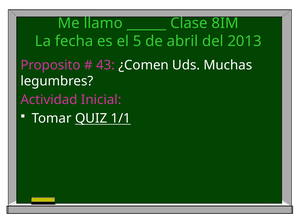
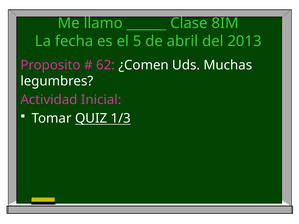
43: 43 -> 62 (105, 65)
1/1: 1/1 -> 1/3 (121, 118)
